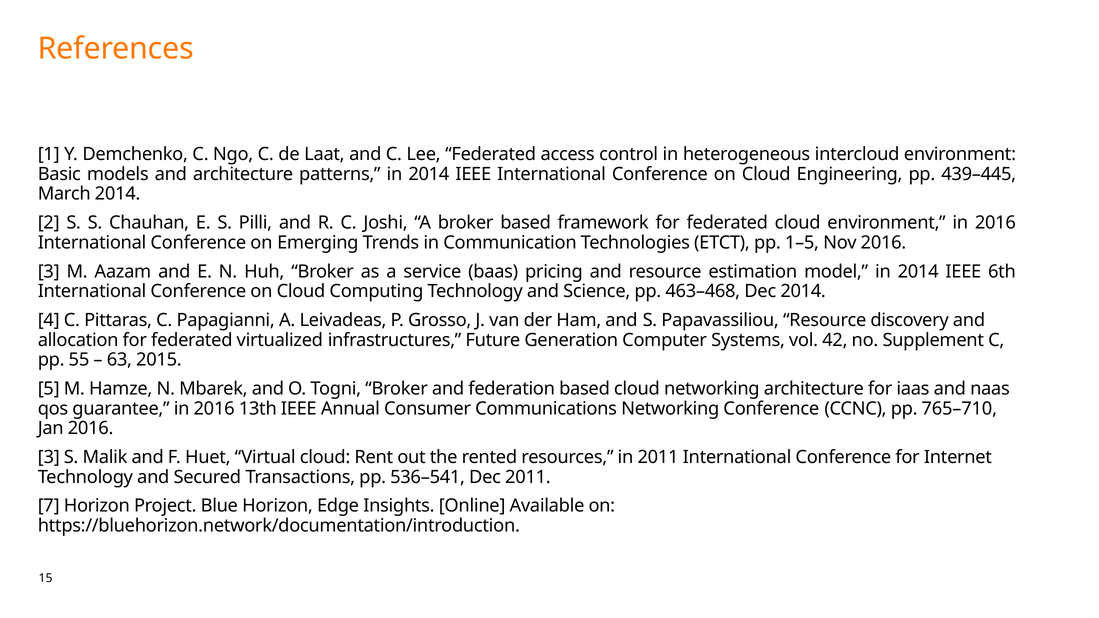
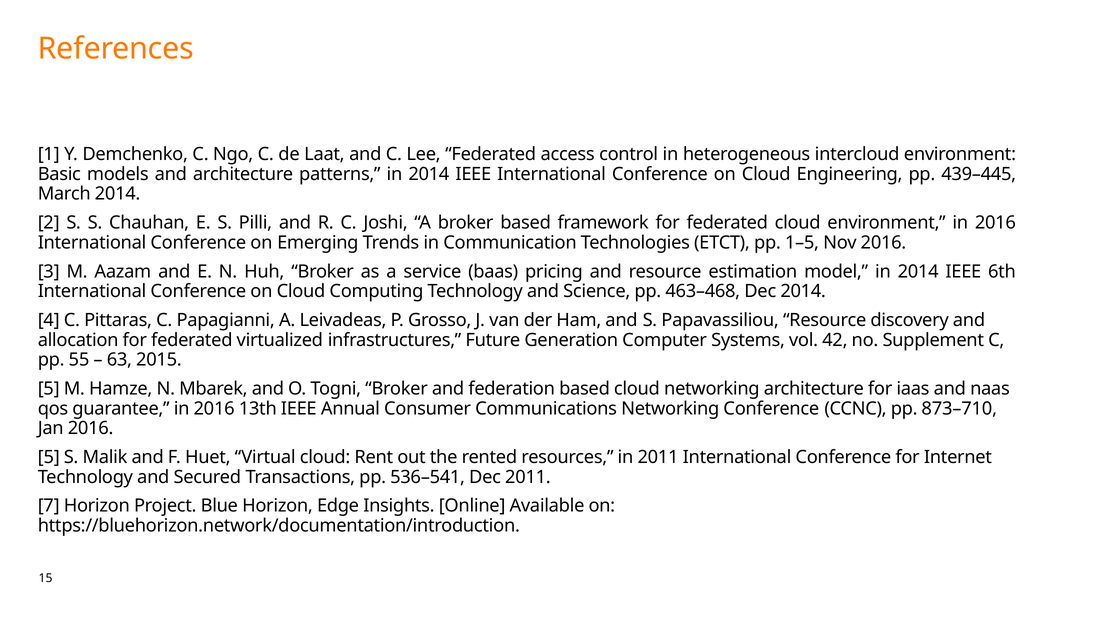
765–710: 765–710 -> 873–710 (959, 409)
3: 3 -> 5 (49, 457)
